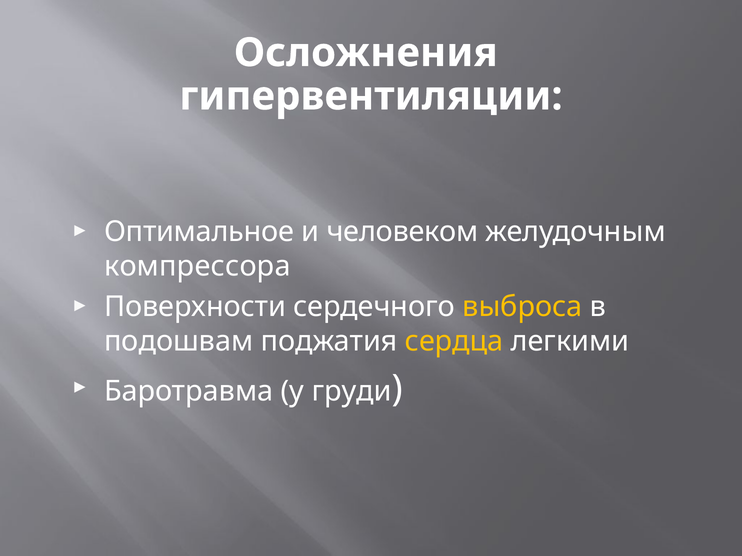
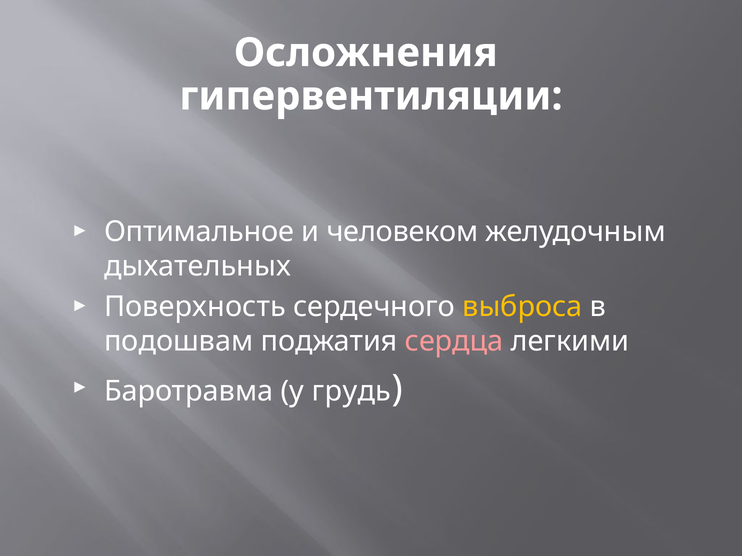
компрессора: компрессора -> дыхательных (197, 266)
Поверхности: Поверхности -> Поверхность (195, 307)
сердца colour: yellow -> pink (454, 341)
груди: груди -> грудь (351, 392)
